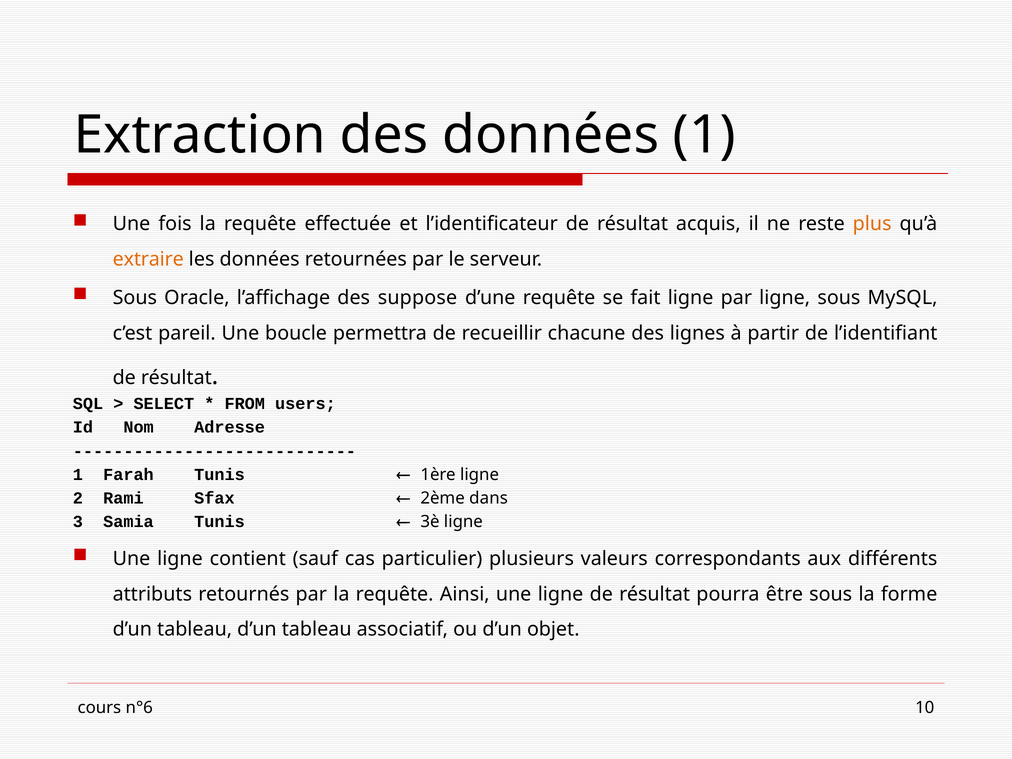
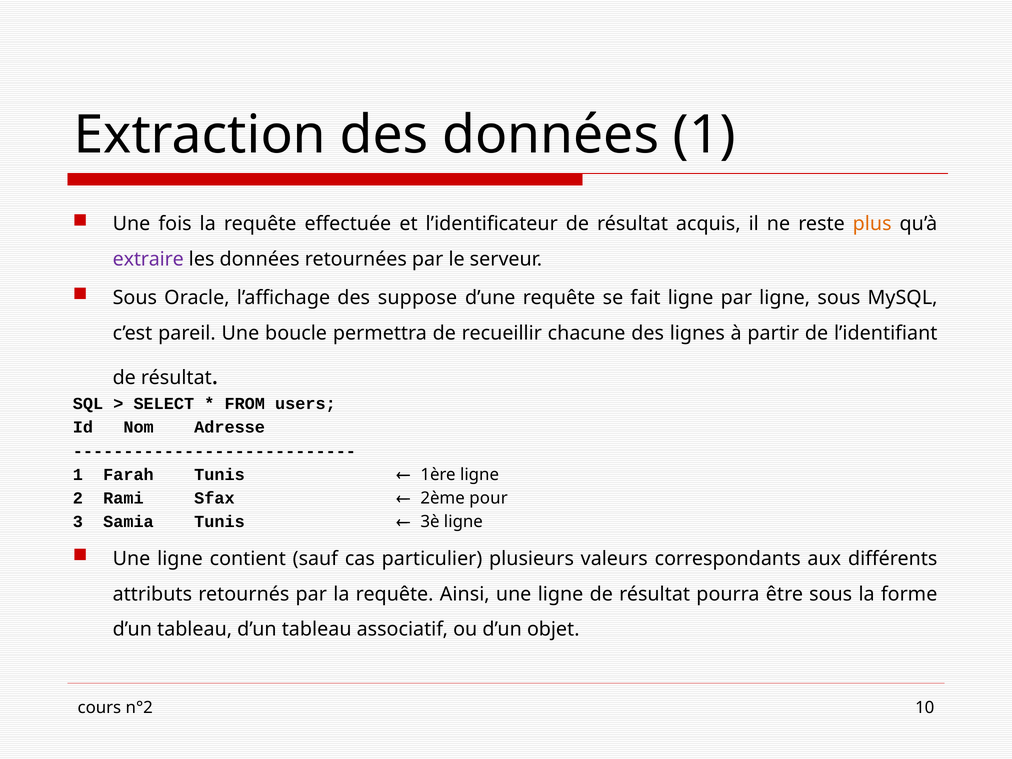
extraire colour: orange -> purple (148, 259)
dans: dans -> pour (489, 498)
n°6: n°6 -> n°2 (139, 708)
